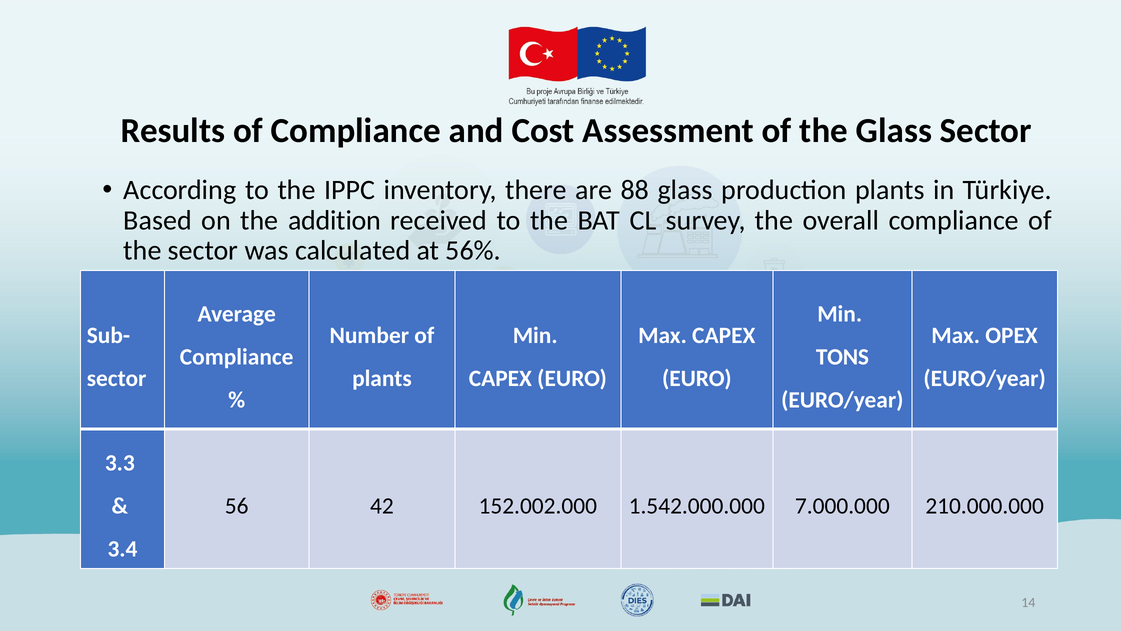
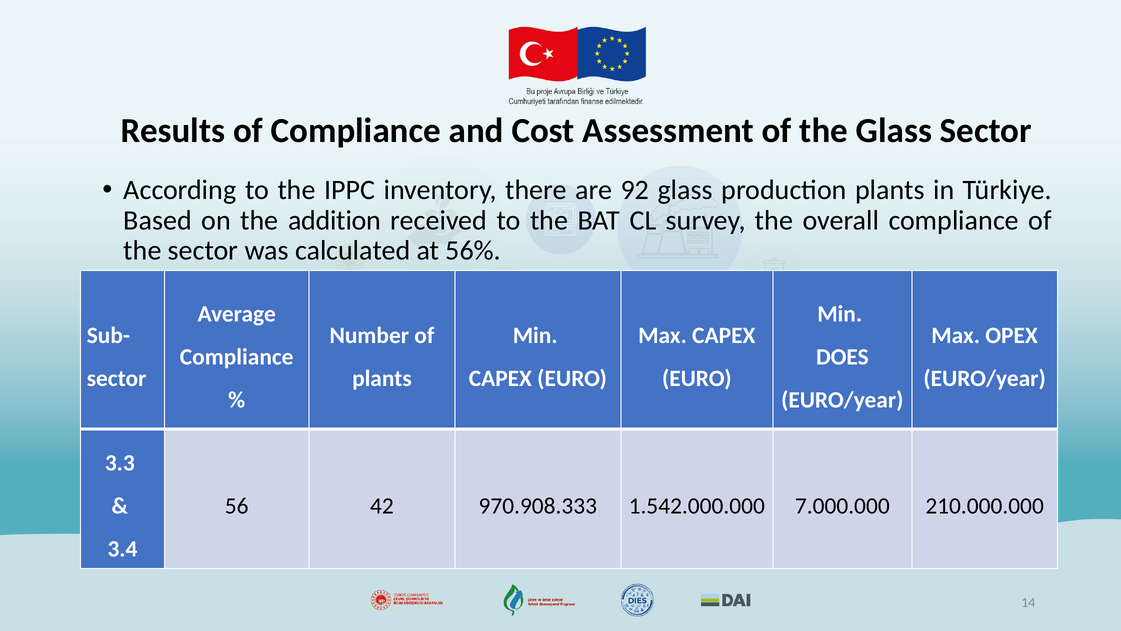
88: 88 -> 92 (635, 190)
TONS: TONS -> DOES (842, 357)
152.002.000: 152.002.000 -> 970.908.333 (538, 506)
